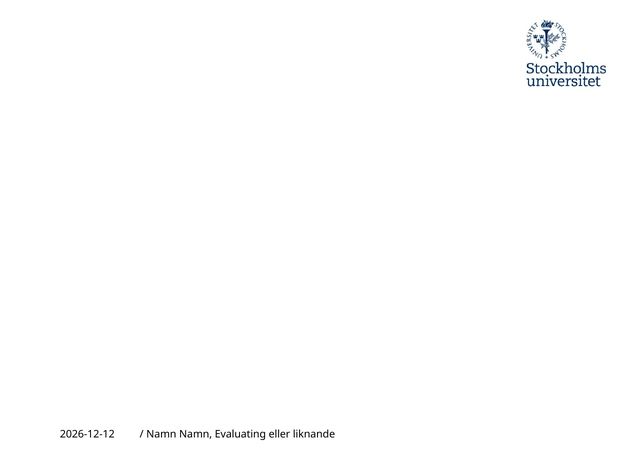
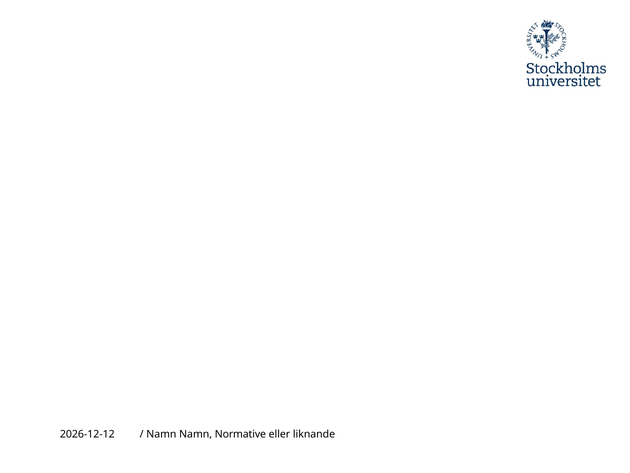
Evaluating: Evaluating -> Normative (240, 434)
